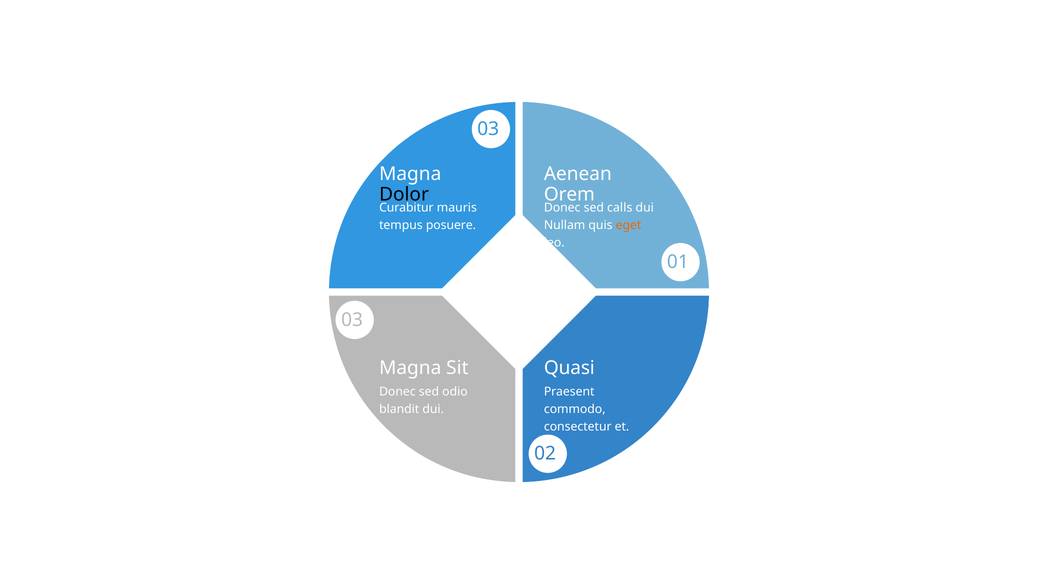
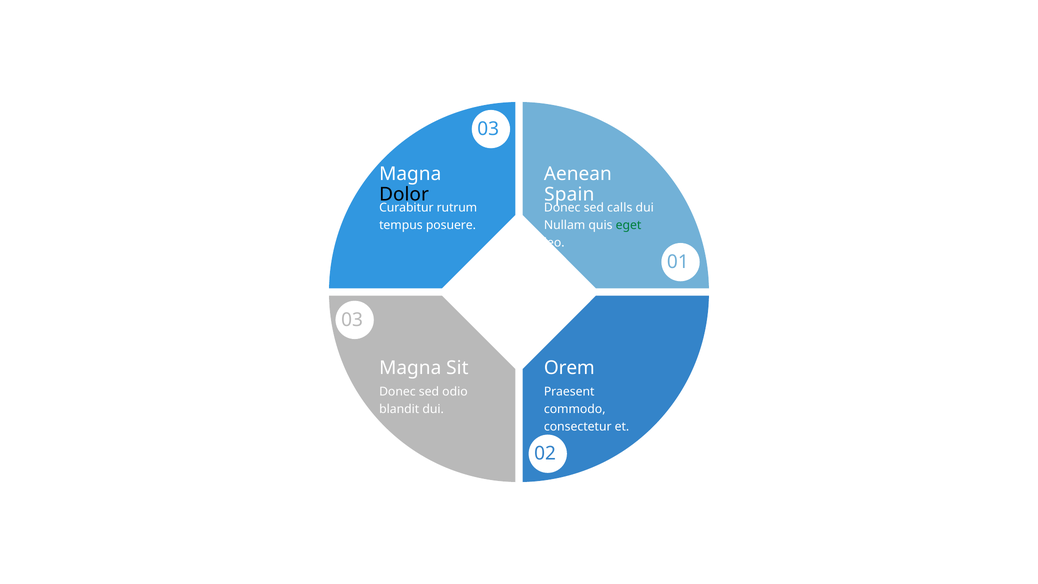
Orem: Orem -> Spain (569, 194)
mauris: mauris -> rutrum (457, 208)
eget colour: orange -> green (628, 225)
Quasi: Quasi -> Orem (569, 368)
